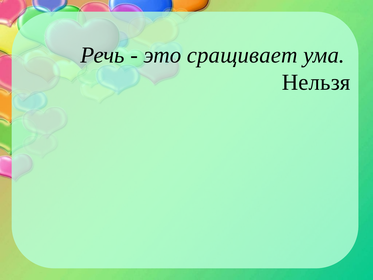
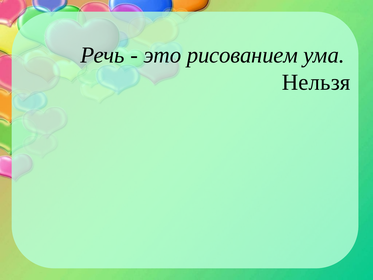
сращивает: сращивает -> рисованием (242, 55)
